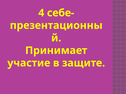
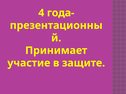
себе-: себе- -> года- (61, 13)
